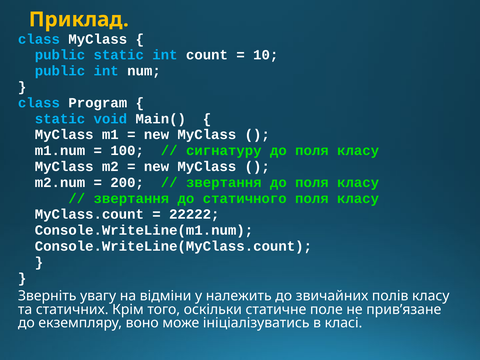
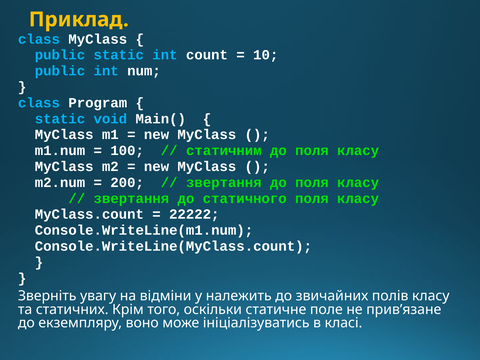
сигнатуру: сигнатуру -> статичним (224, 151)
